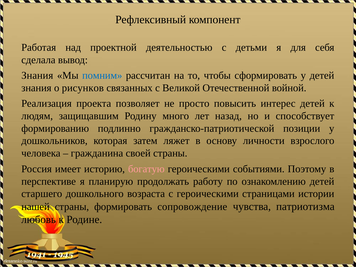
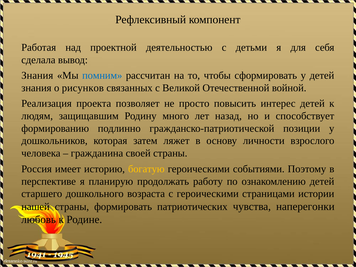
богатую colour: pink -> yellow (146, 169)
сопровождение: сопровождение -> патриотических (192, 207)
патриотизма: патриотизма -> наперегонки (305, 207)
